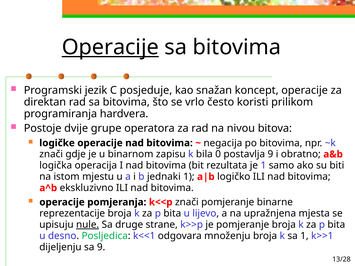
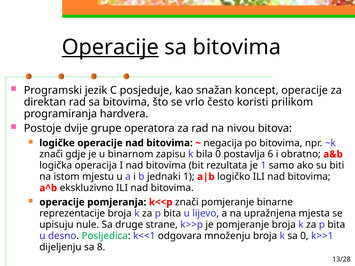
postavlja 9: 9 -> 6 (270, 154)
nule underline: present -> none (88, 225)
sa 1: 1 -> 0 (304, 236)
sa 9: 9 -> 8 (101, 247)
